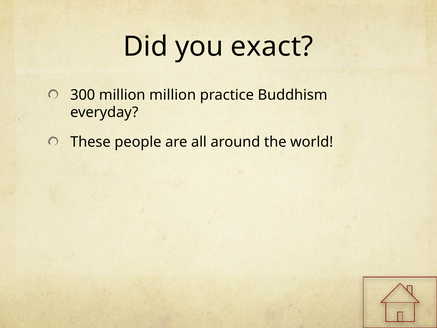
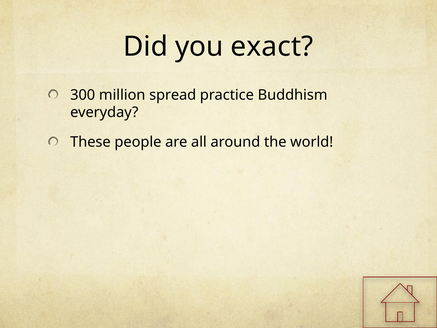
million million: million -> spread (173, 95)
